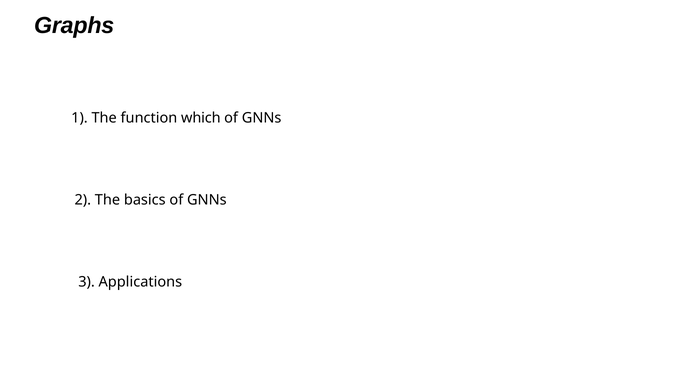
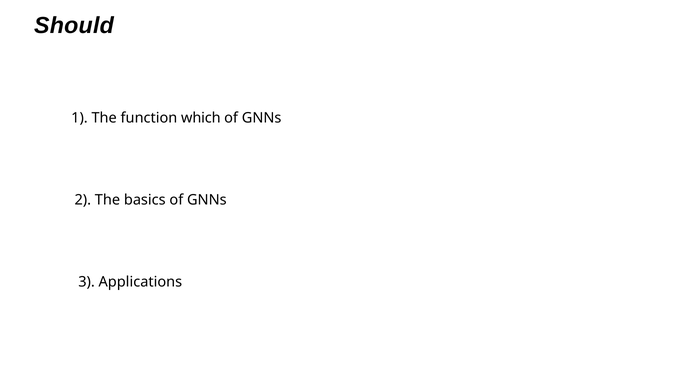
Graphs: Graphs -> Should (74, 26)
